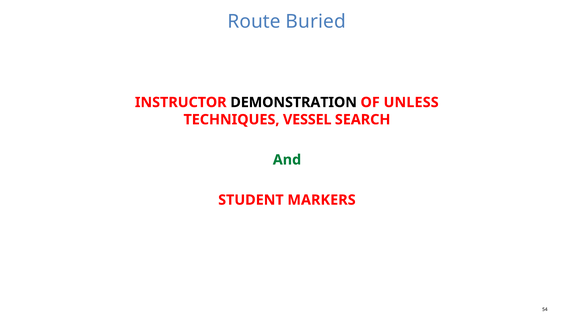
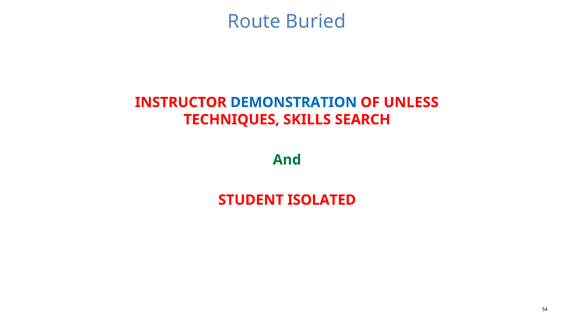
DEMONSTRATION colour: black -> blue (294, 102)
VESSEL: VESSEL -> SKILLS (307, 120)
MARKERS: MARKERS -> ISOLATED (322, 200)
